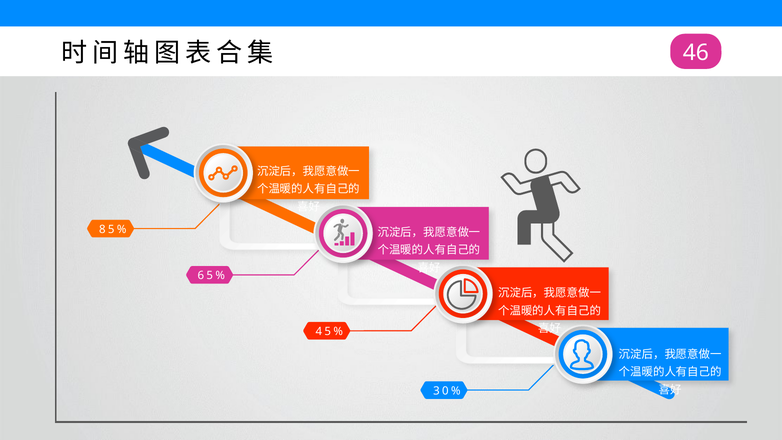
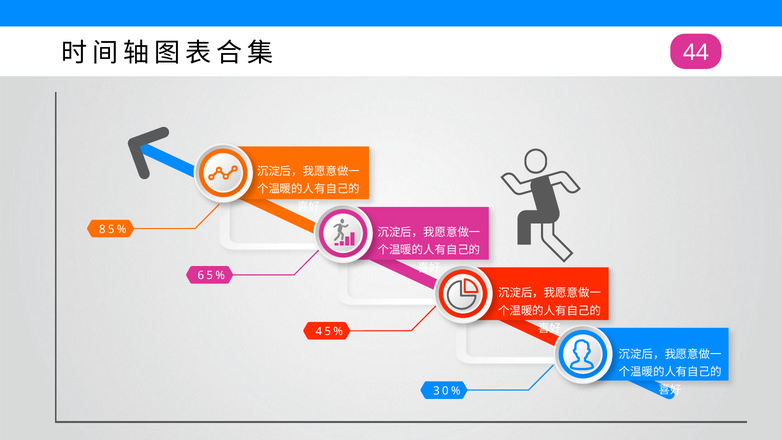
46: 46 -> 44 (696, 53)
